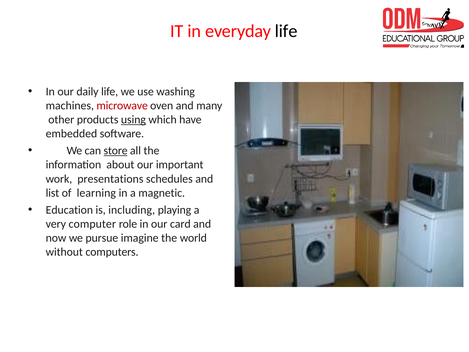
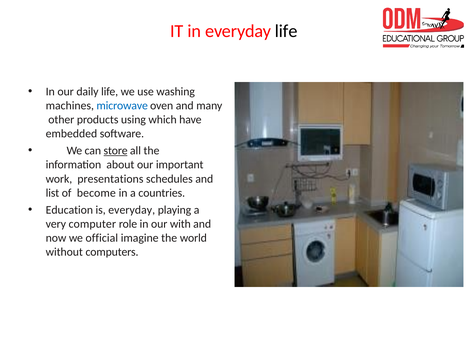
microwave colour: red -> blue (122, 106)
using underline: present -> none (133, 120)
learning: learning -> become (96, 193)
magnetic: magnetic -> countries (162, 193)
is including: including -> everyday (132, 210)
card: card -> with (180, 224)
pursue: pursue -> official (102, 238)
